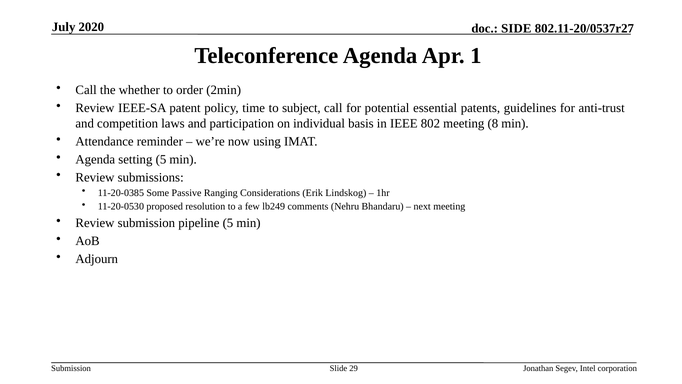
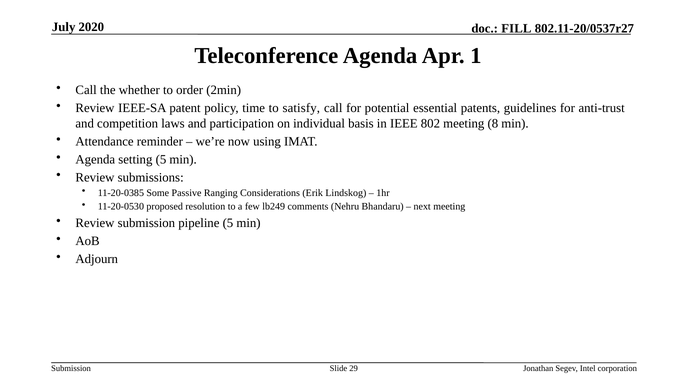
SIDE: SIDE -> FILL (516, 28)
subject: subject -> satisfy (301, 108)
